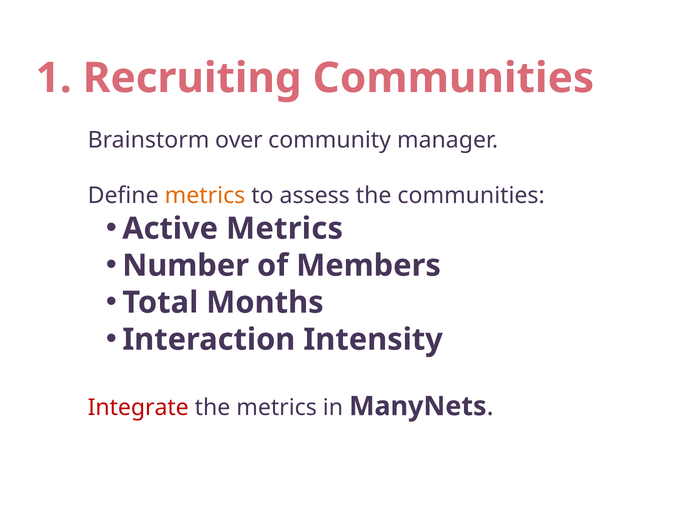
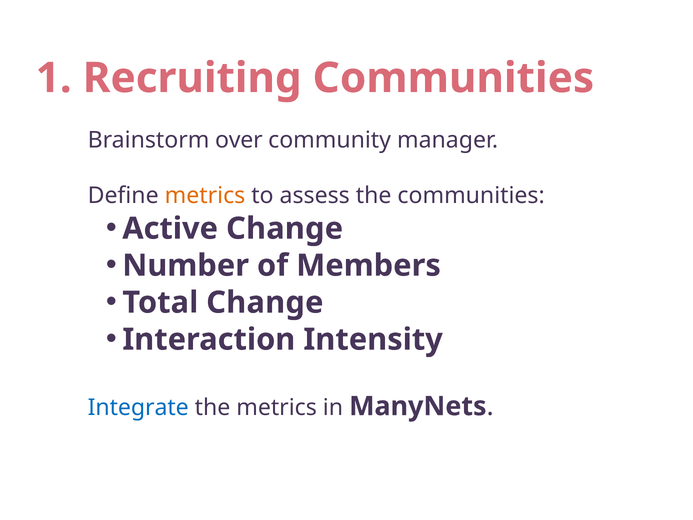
Active Metrics: Metrics -> Change (285, 228)
Total Months: Months -> Change (265, 302)
Integrate colour: red -> blue (138, 407)
